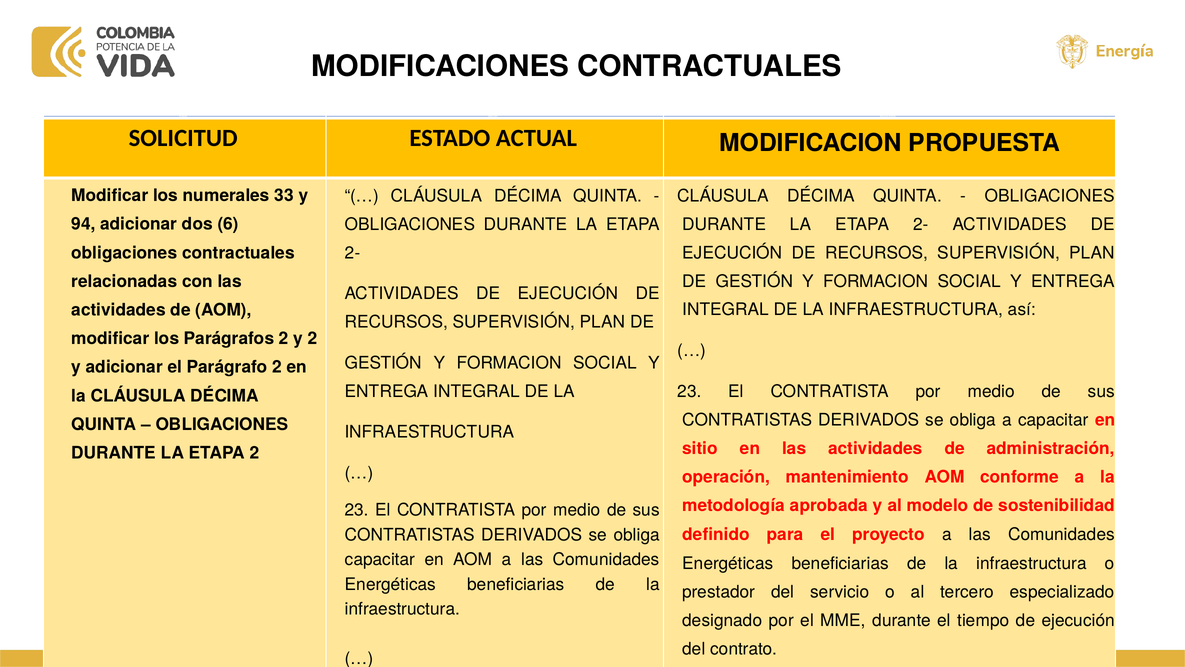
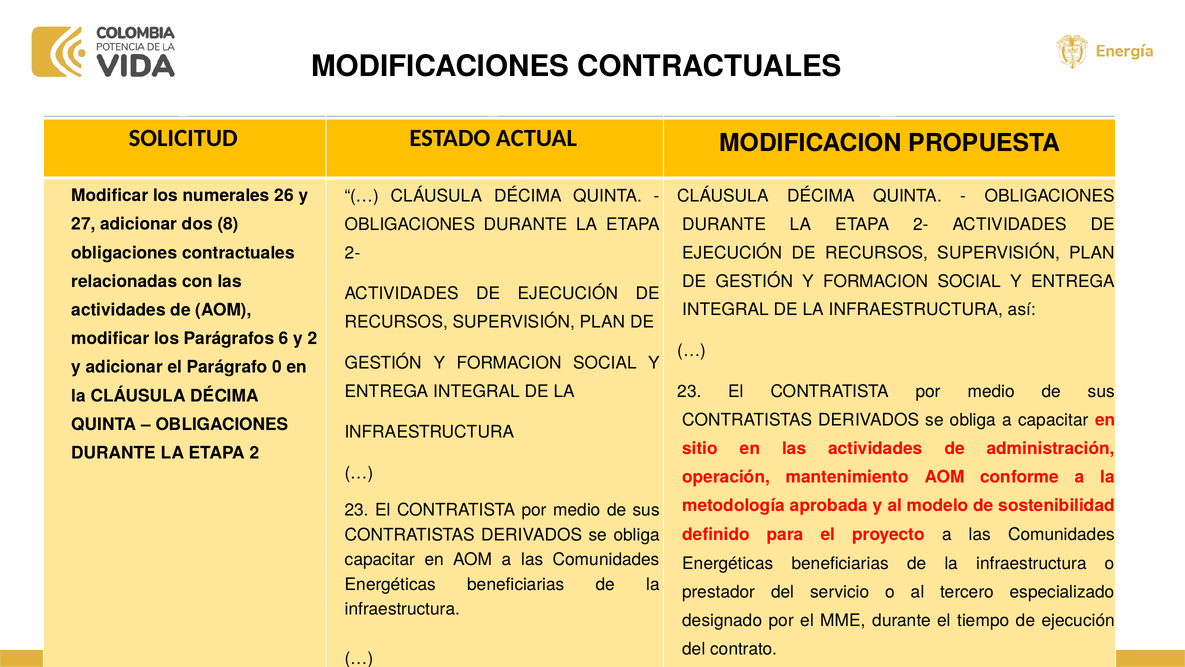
33: 33 -> 26 (284, 195)
94: 94 -> 27 (83, 224)
6: 6 -> 8 (228, 224)
Parágrafos 2: 2 -> 6 (284, 338)
Parágrafo 2: 2 -> 0 (277, 367)
